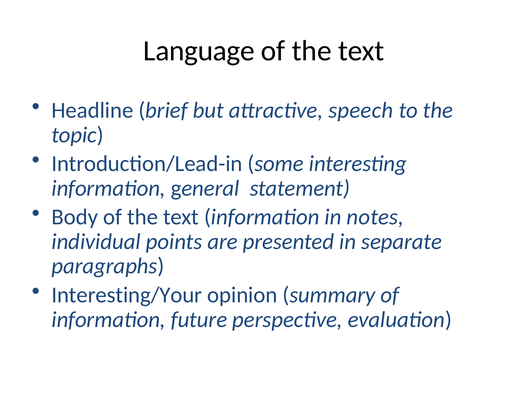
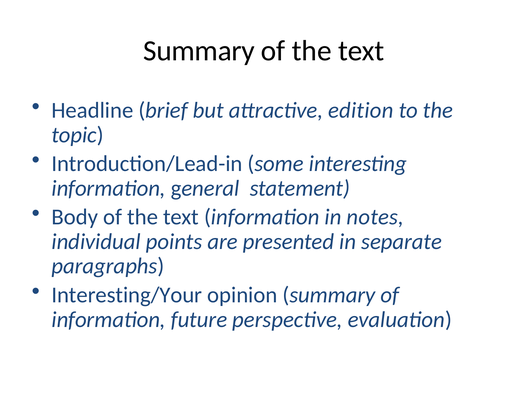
Language: Language -> Summary (199, 51)
speech: speech -> edition (361, 110)
